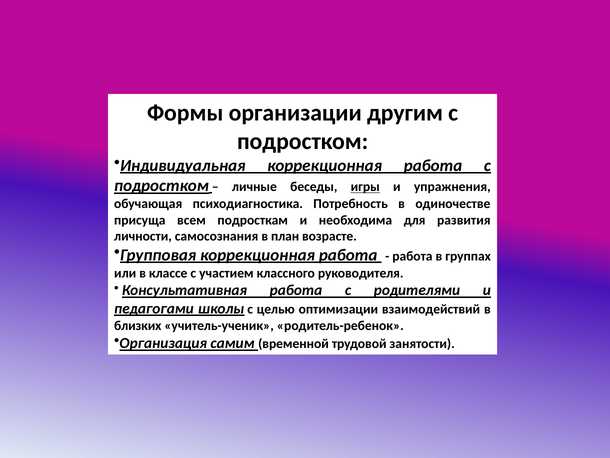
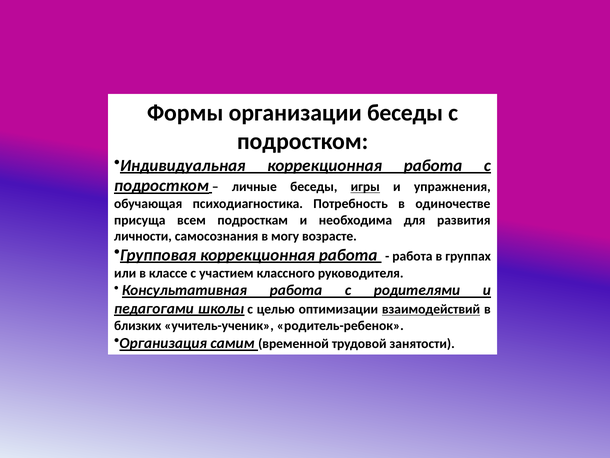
организации другим: другим -> беседы (405, 113)
план: план -> могу (285, 236)
взаимодействий underline: none -> present (431, 309)
